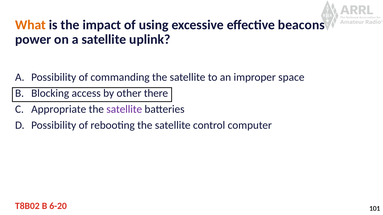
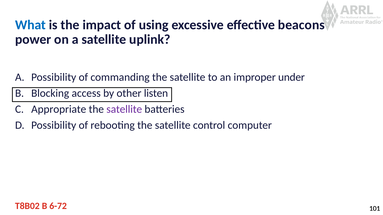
What colour: orange -> blue (30, 25)
space: space -> under (291, 77)
there: there -> listen (156, 93)
6-20: 6-20 -> 6-72 (58, 206)
